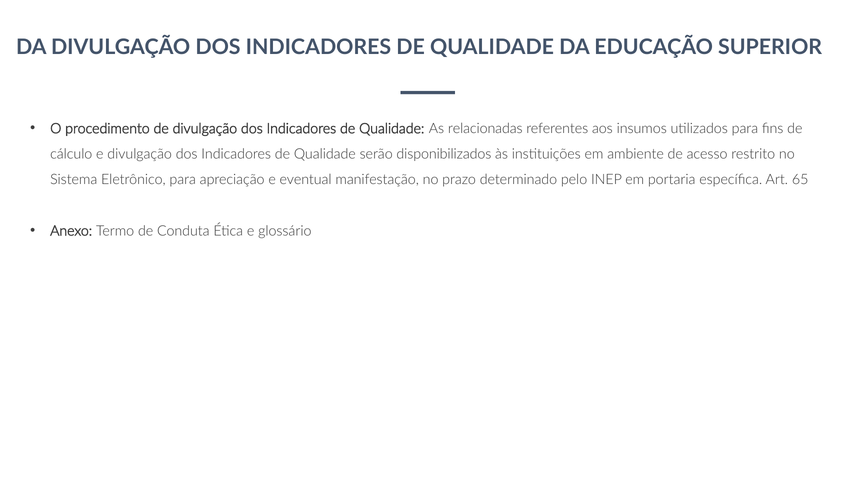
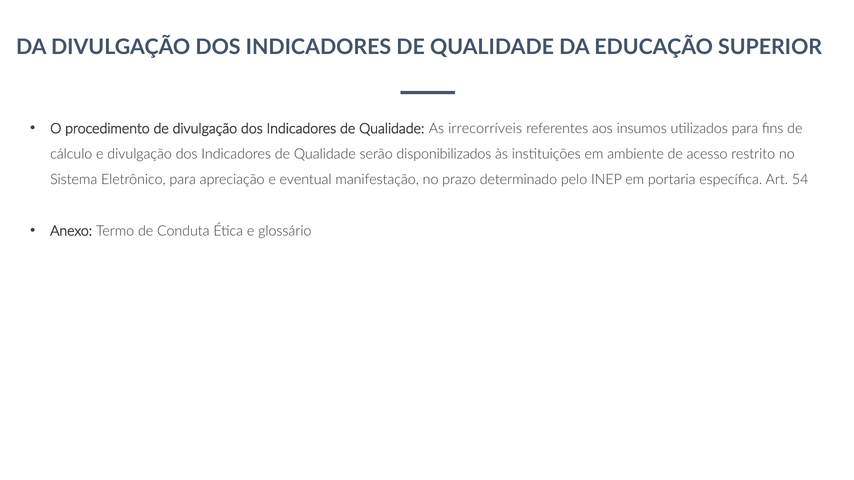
relacionadas: relacionadas -> irrecorríveis (485, 129)
65: 65 -> 54 (800, 180)
